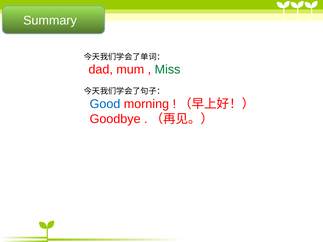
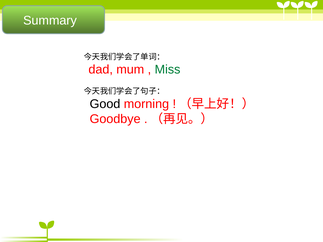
Good colour: blue -> black (105, 104)
